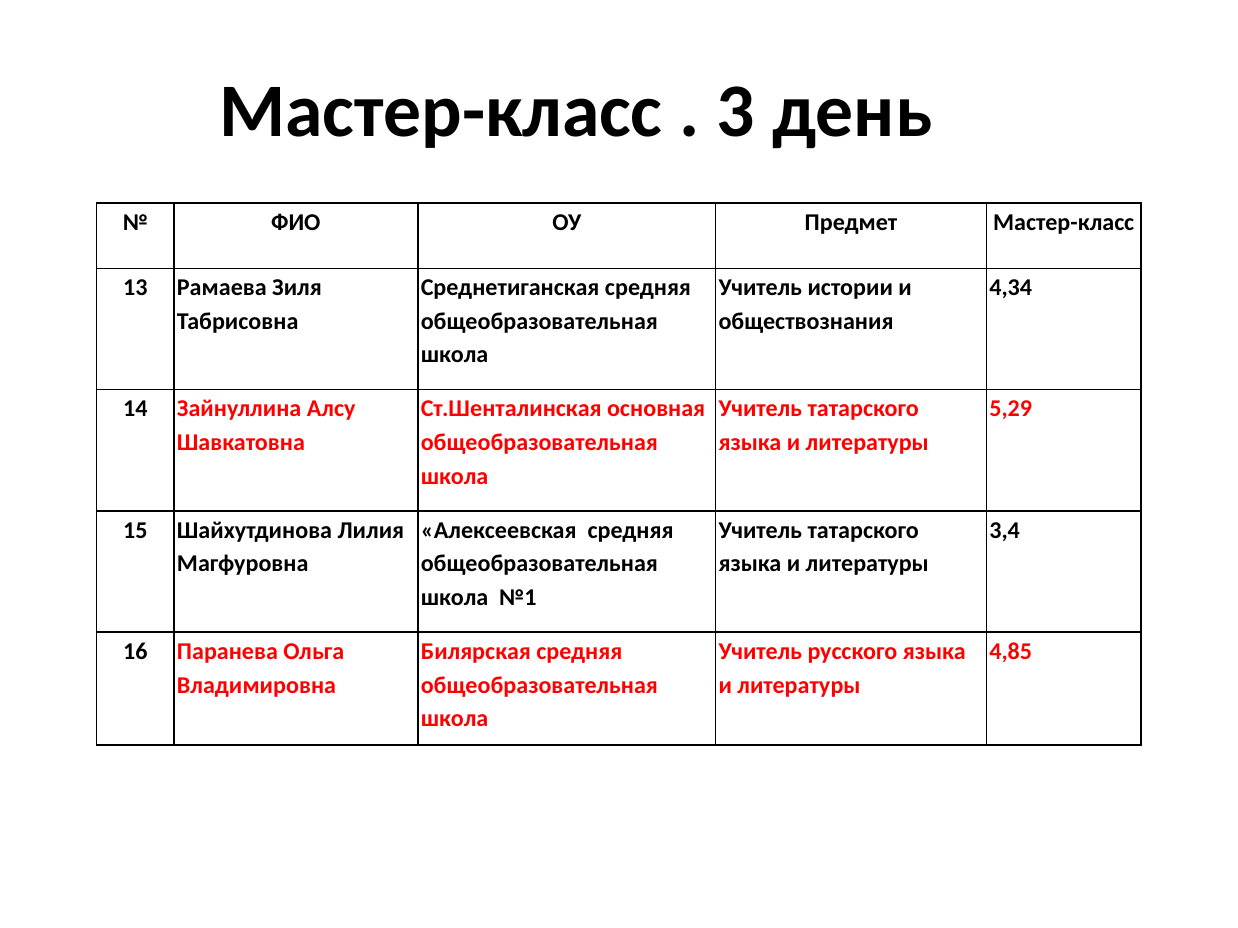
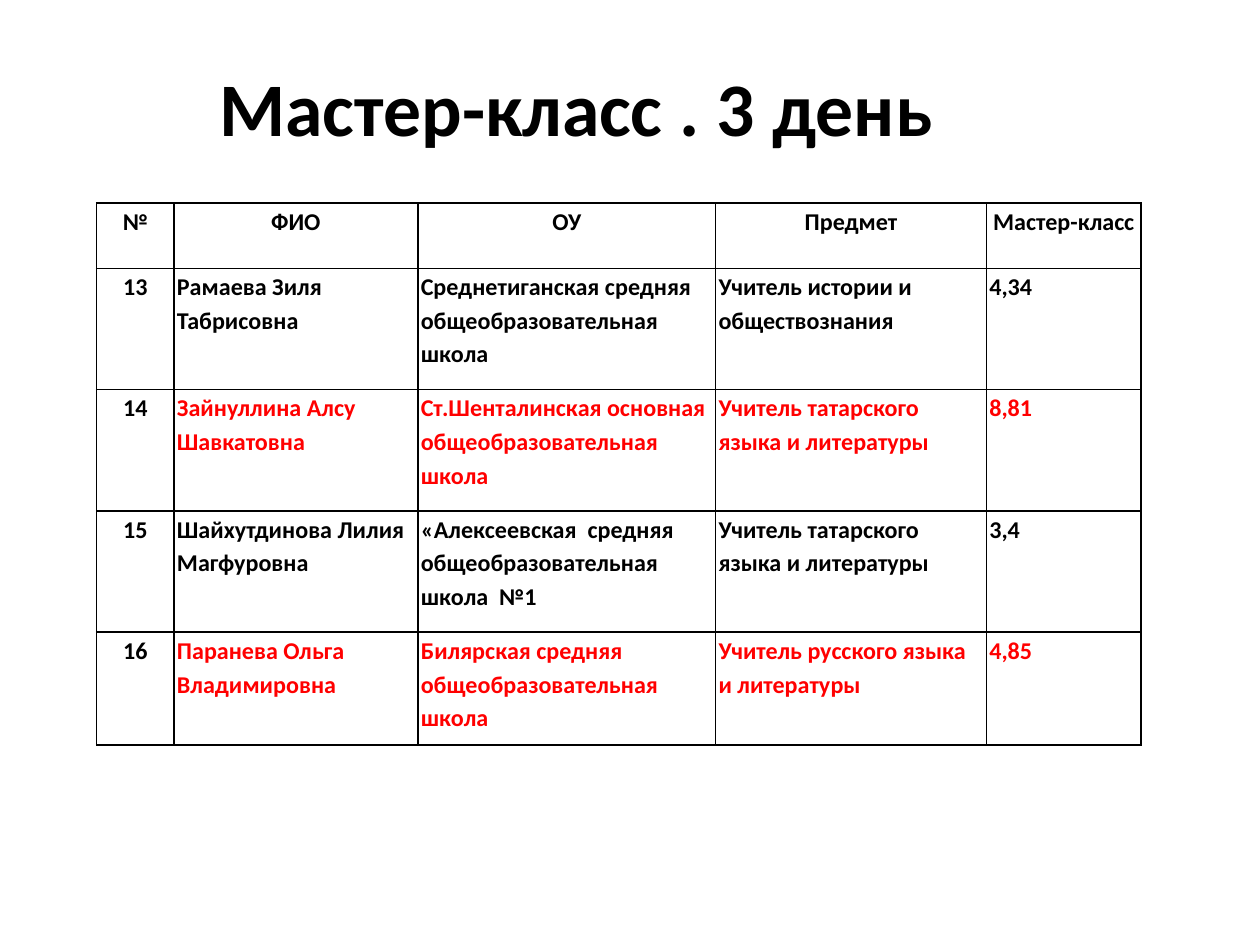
5,29: 5,29 -> 8,81 (1011, 409)
